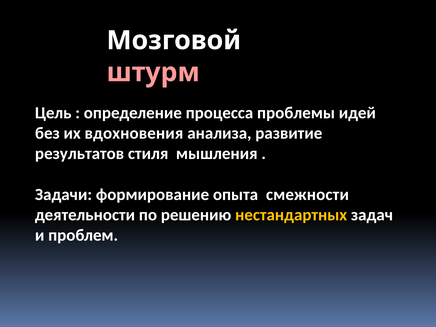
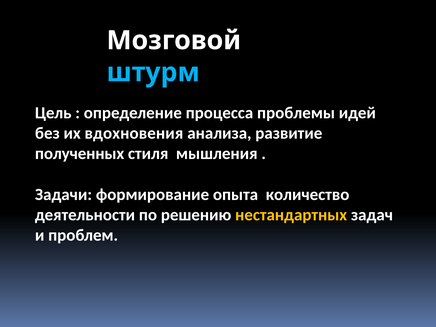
штурм colour: pink -> light blue (153, 72)
результатов: результатов -> полученных (80, 154)
смежности: смежности -> количество (308, 194)
